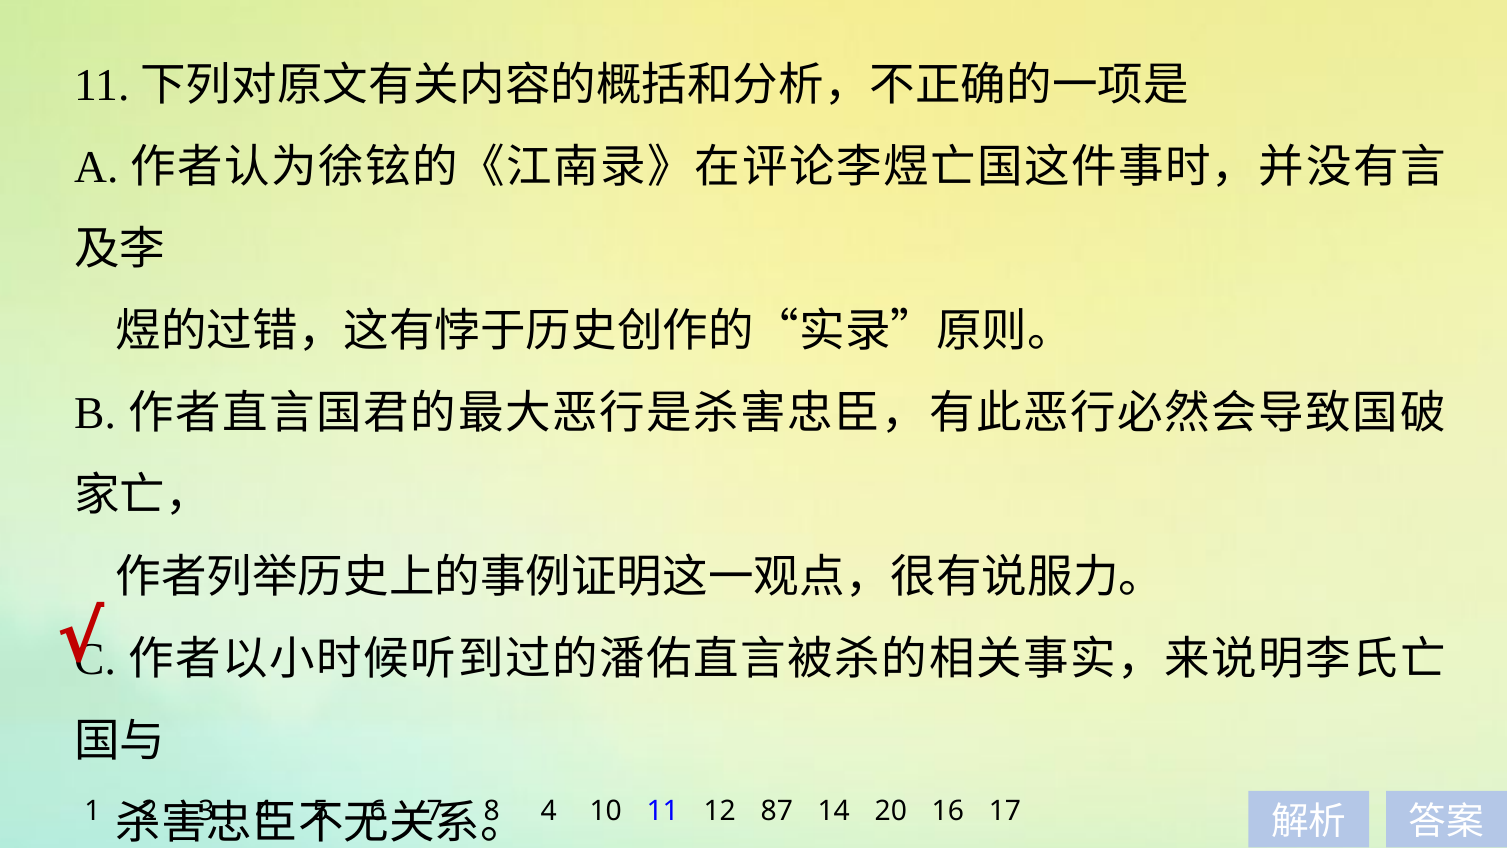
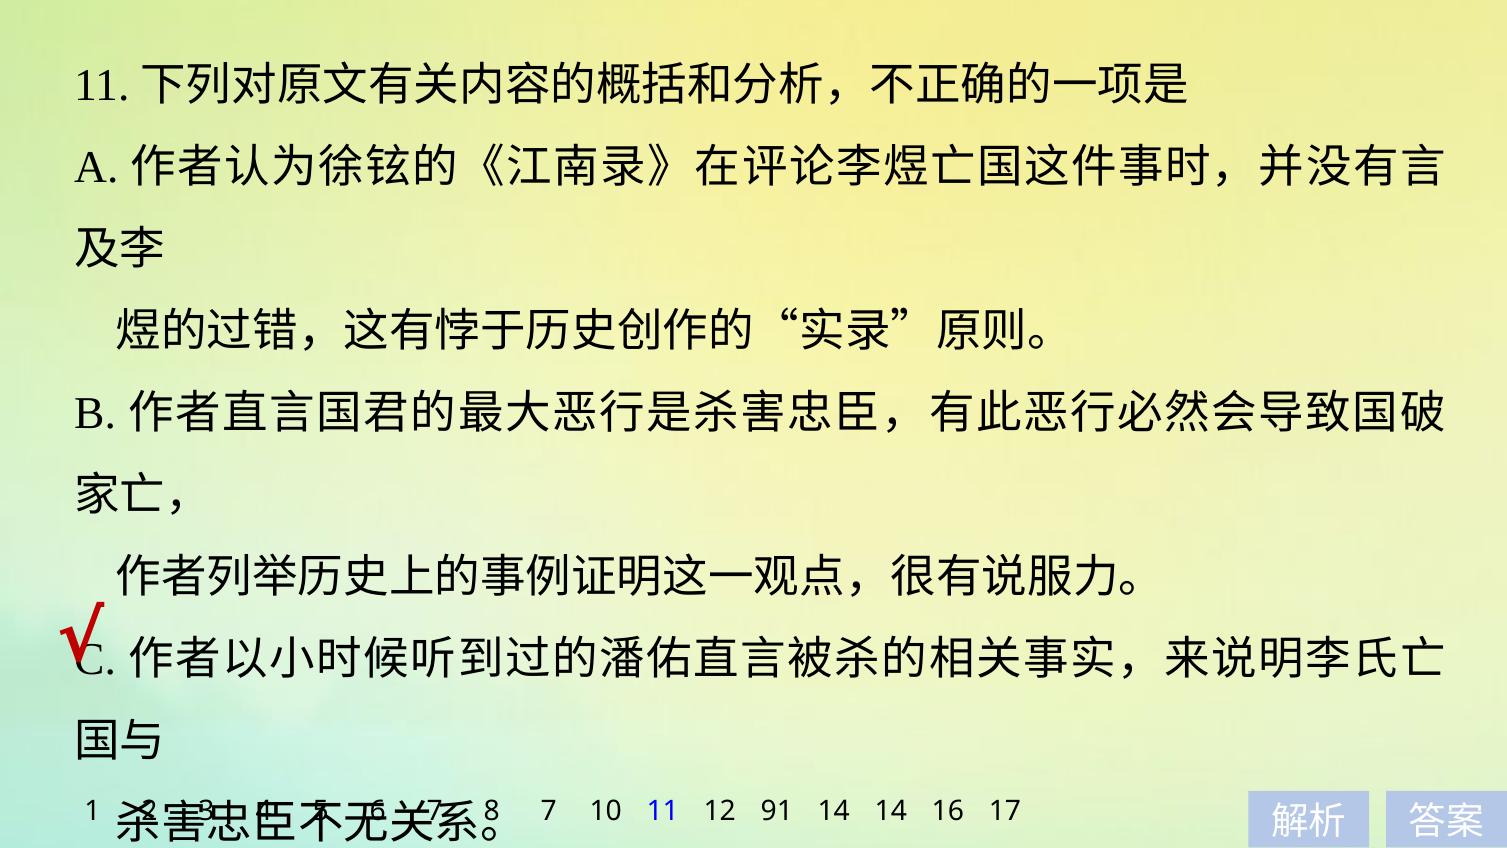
4: 4 -> 7 (549, 811)
87: 87 -> 91 (777, 811)
14 20: 20 -> 14 (891, 811)
